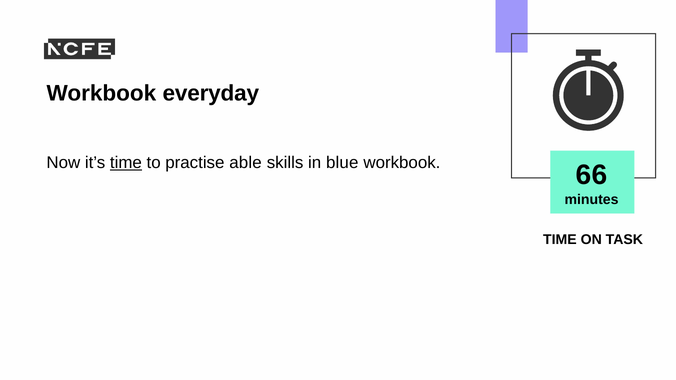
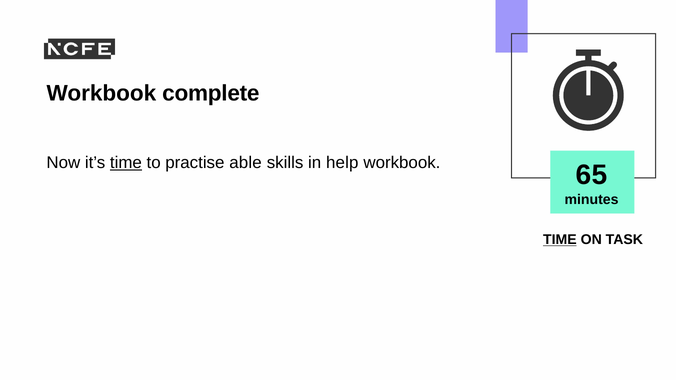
everyday: everyday -> complete (211, 94)
blue: blue -> help (342, 163)
66: 66 -> 65 (592, 175)
TIME underline: none -> present (560, 240)
